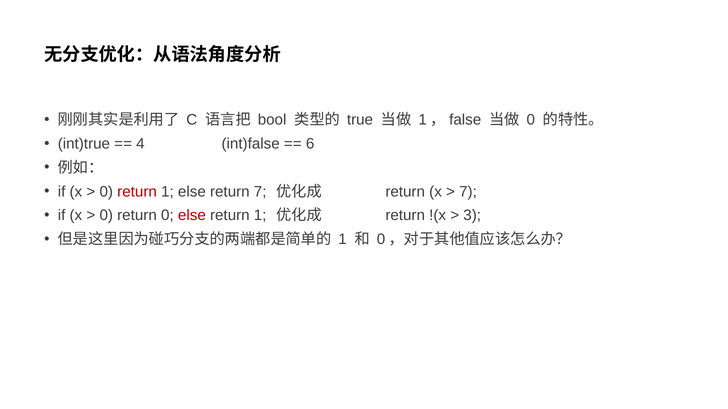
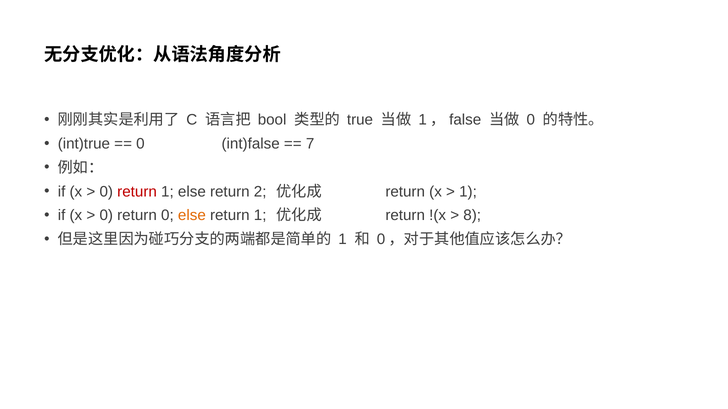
4: 4 -> 0 (140, 144)
6: 6 -> 7 (310, 144)
return 7: 7 -> 2 (260, 192)
7: 7 -> 1 (468, 192)
else colour: red -> orange (192, 216)
3: 3 -> 8 (472, 216)
